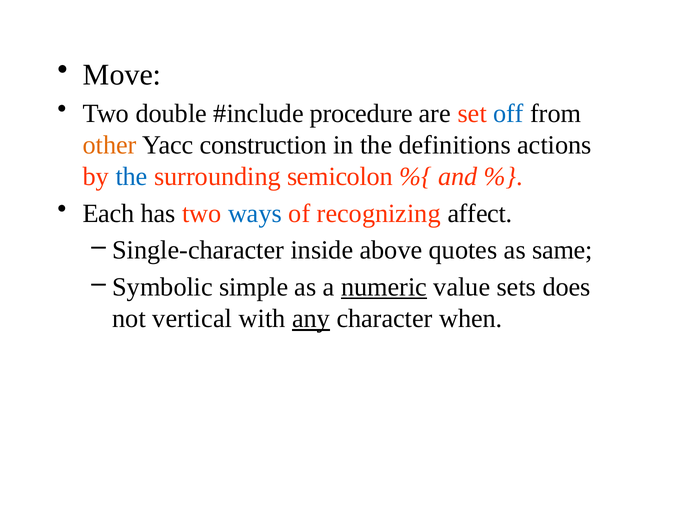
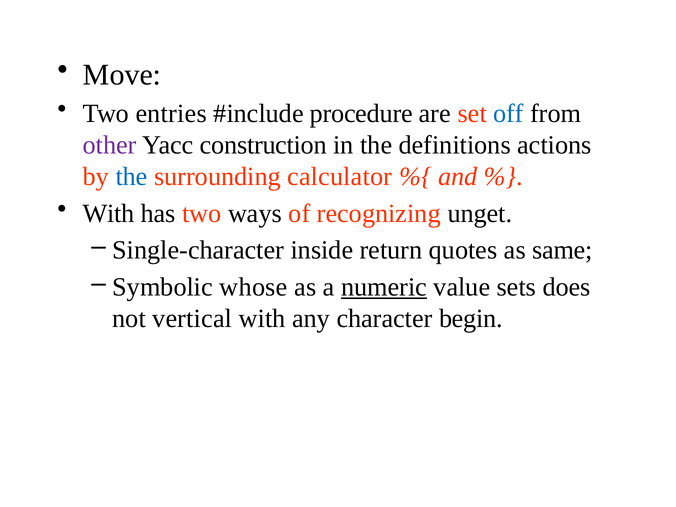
double: double -> entries (171, 114)
other colour: orange -> purple (110, 145)
semicolon: semicolon -> calculator (340, 177)
Each: Each -> With (109, 213)
ways colour: blue -> black (255, 213)
affect: affect -> unget (480, 213)
above: above -> return (391, 250)
simple: simple -> whose (254, 287)
any underline: present -> none (311, 319)
when: when -> begin (471, 319)
